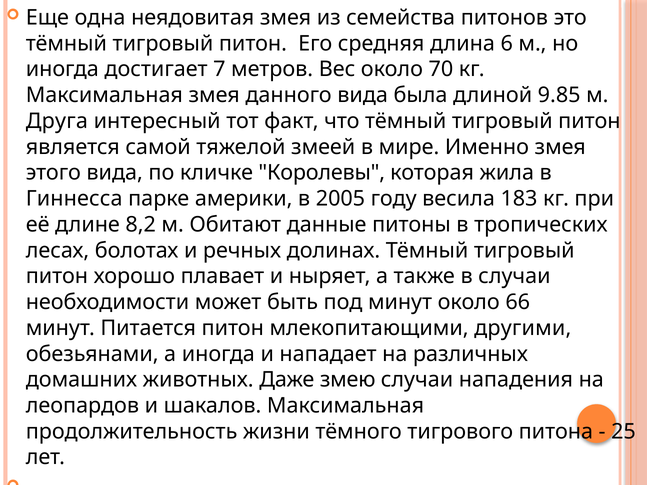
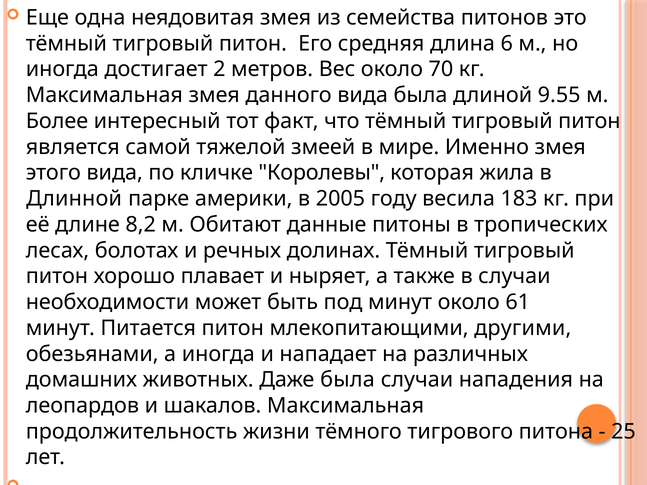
7: 7 -> 2 (219, 69)
9.85: 9.85 -> 9.55 (559, 95)
Друга: Друга -> Более (57, 121)
Гиннесса: Гиннесса -> Длинной (74, 199)
66: 66 -> 61 (518, 302)
Даже змею: змею -> была (348, 380)
